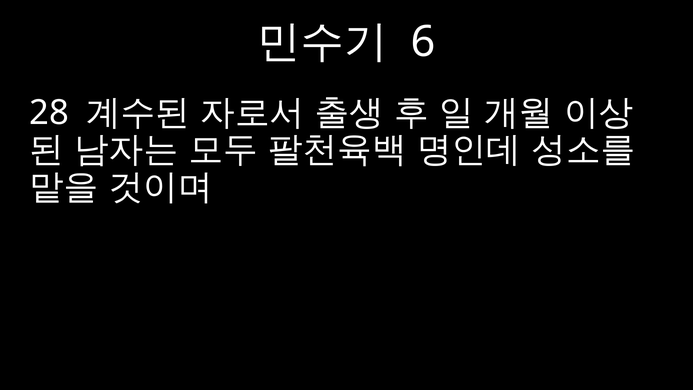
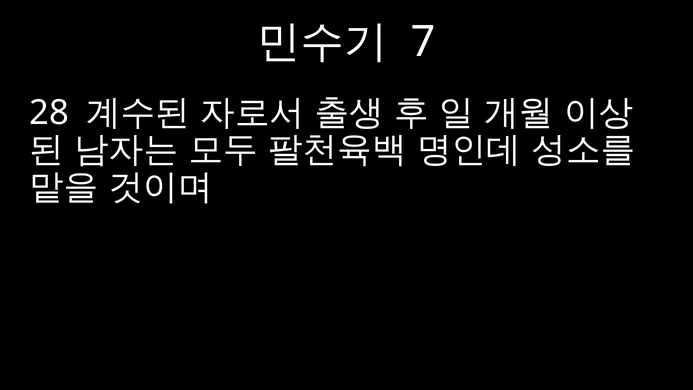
6: 6 -> 7 (423, 42)
